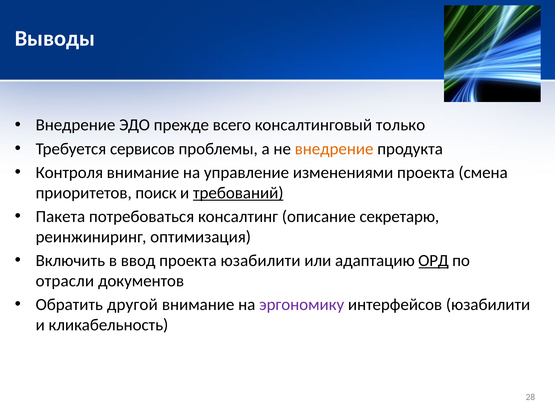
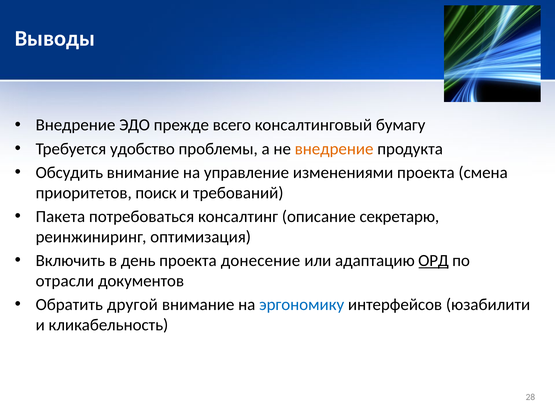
только: только -> бумагу (401, 125)
сервисов: сервисов -> удобство (142, 149)
Контроля: Контроля -> Обсудить (69, 173)
требований underline: present -> none (238, 193)
ввод: ввод -> день (138, 261)
проекта юзабилити: юзабилити -> донесение (260, 261)
эргономику colour: purple -> blue (302, 305)
